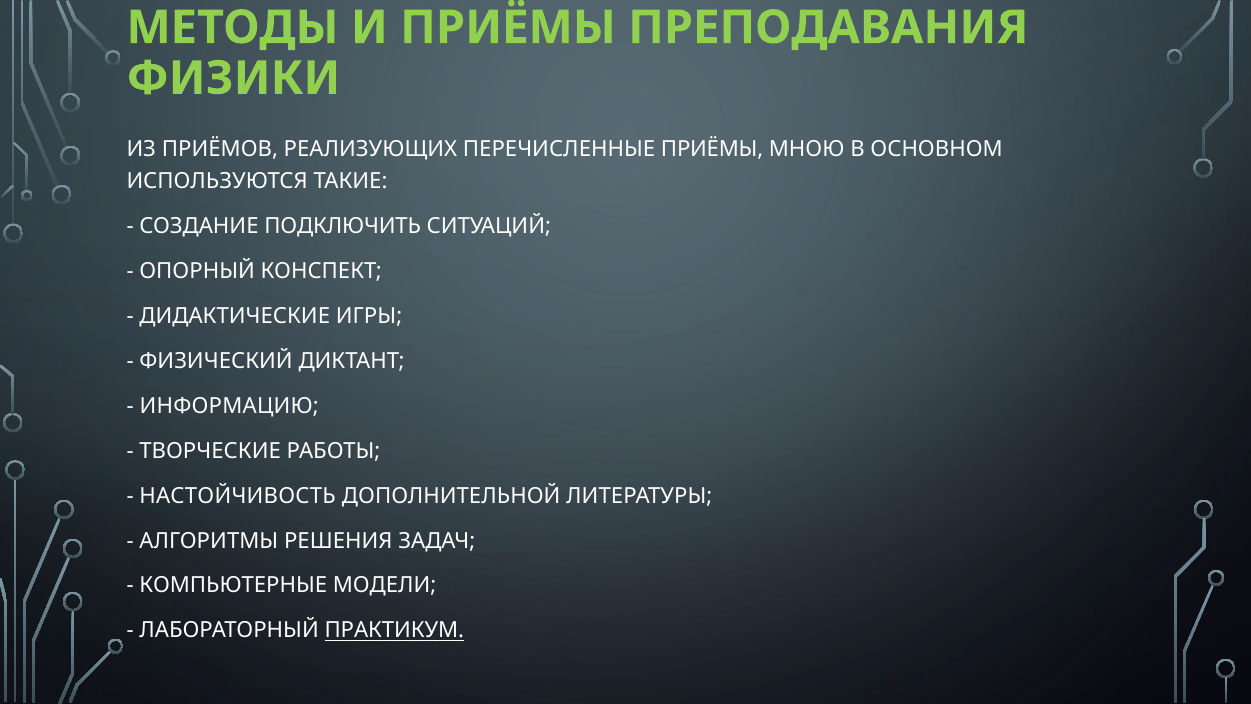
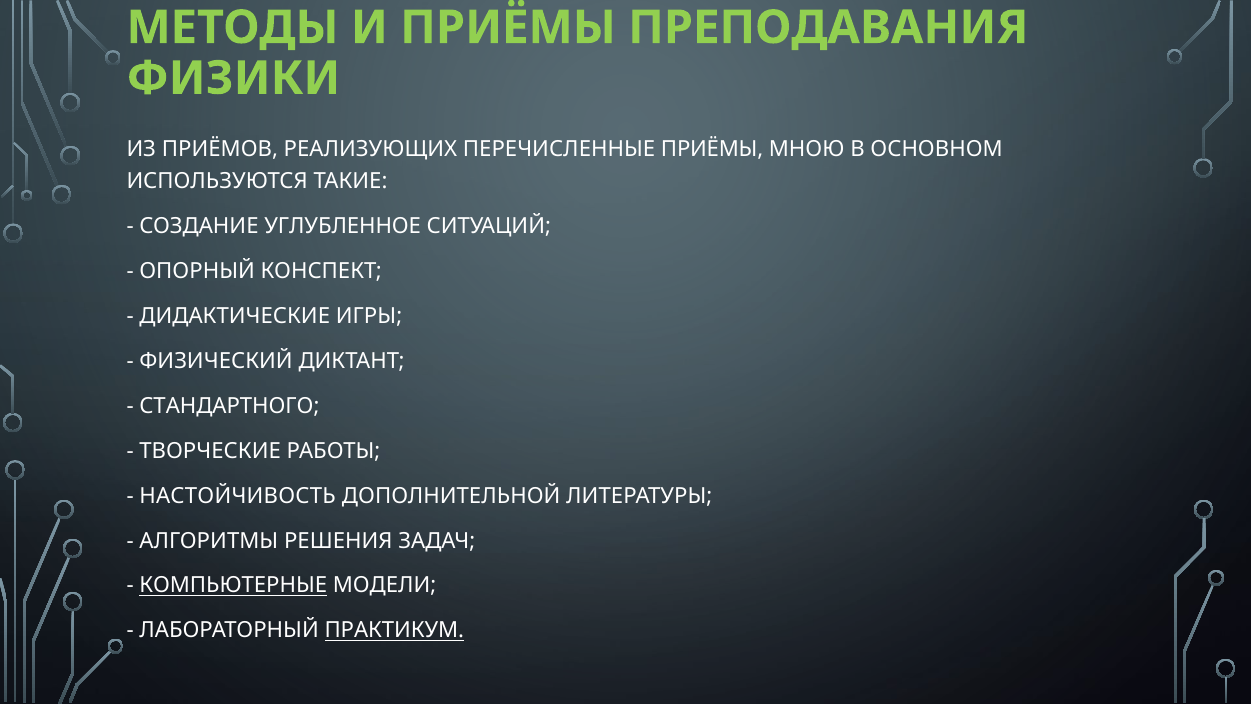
ПОДКЛЮЧИТЬ: ПОДКЛЮЧИТЬ -> УГЛУБЛЕННОЕ (343, 226)
ИНФОРМАЦИЮ: ИНФОРМАЦИЮ -> СТАНДАРТНОГО (229, 406)
КОМПЬЮТЕРНЫЕ underline: none -> present (233, 585)
